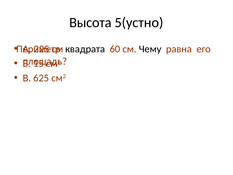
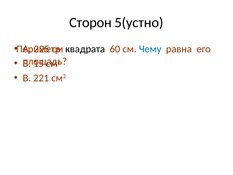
Высота: Высота -> Сторон (90, 23)
Чему colour: black -> blue (150, 49)
625: 625 -> 221 (41, 78)
